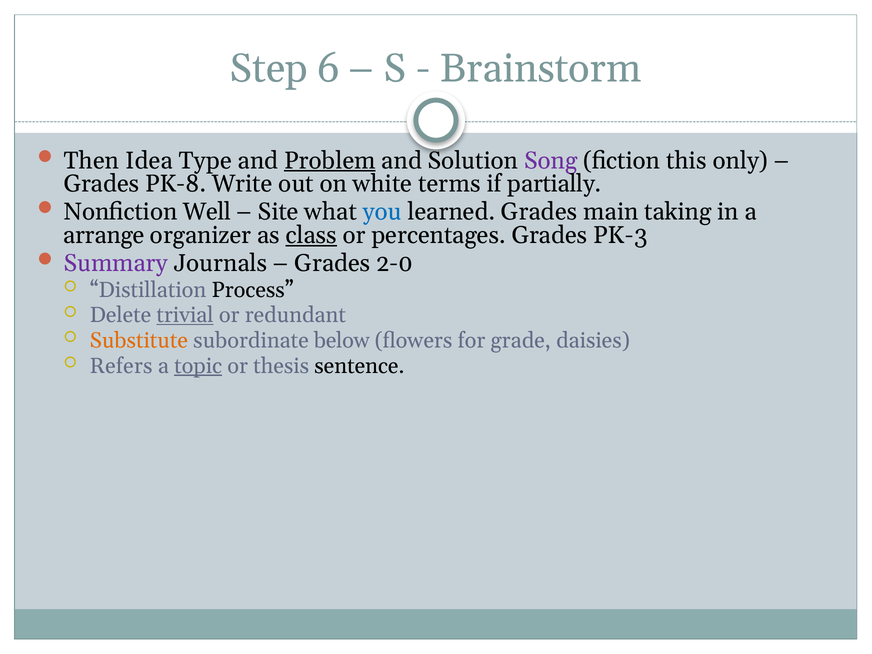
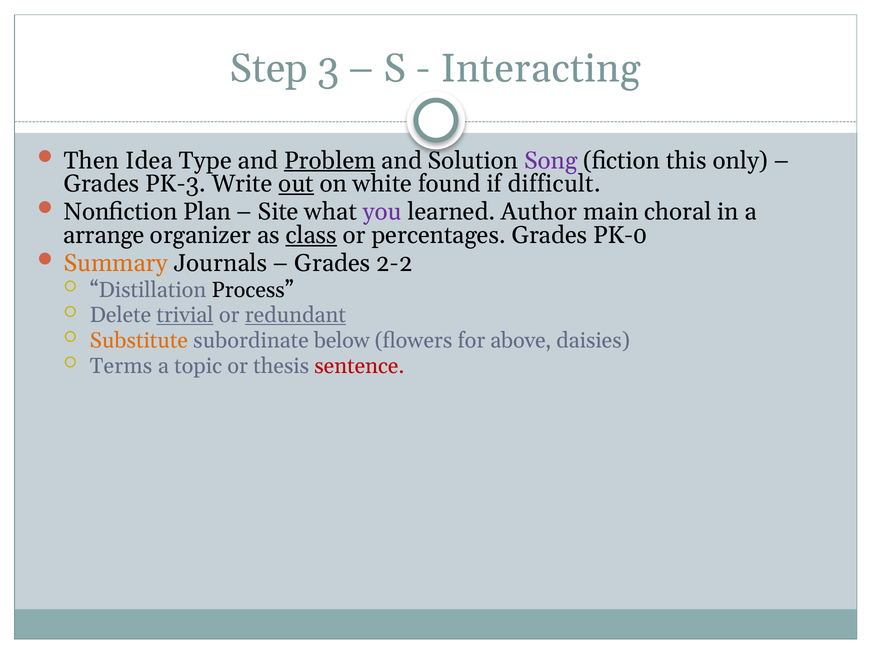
6: 6 -> 3 (328, 69)
Brainstorm: Brainstorm -> Interacting (541, 69)
PK-8: PK-8 -> PK-3 (176, 184)
out underline: none -> present (296, 184)
terms: terms -> found (449, 184)
partially: partially -> difficult (554, 184)
Well: Well -> Plan (207, 212)
you colour: blue -> purple (382, 212)
learned Grades: Grades -> Author (539, 212)
taking: taking -> choral (678, 212)
PK-3: PK-3 -> PK-0 (620, 235)
Summary colour: purple -> orange (116, 263)
2-0: 2-0 -> 2-2 (394, 263)
redundant underline: none -> present (295, 315)
grade: grade -> above (521, 341)
Refers: Refers -> Terms (121, 366)
topic underline: present -> none (198, 366)
sentence colour: black -> red (359, 366)
